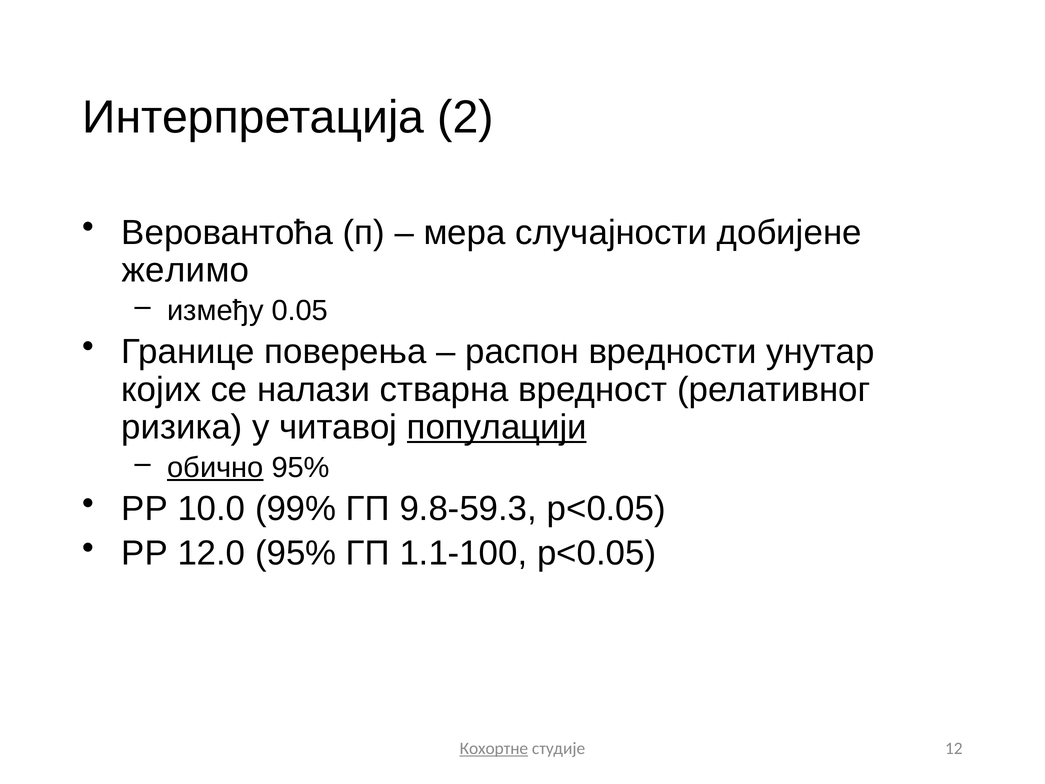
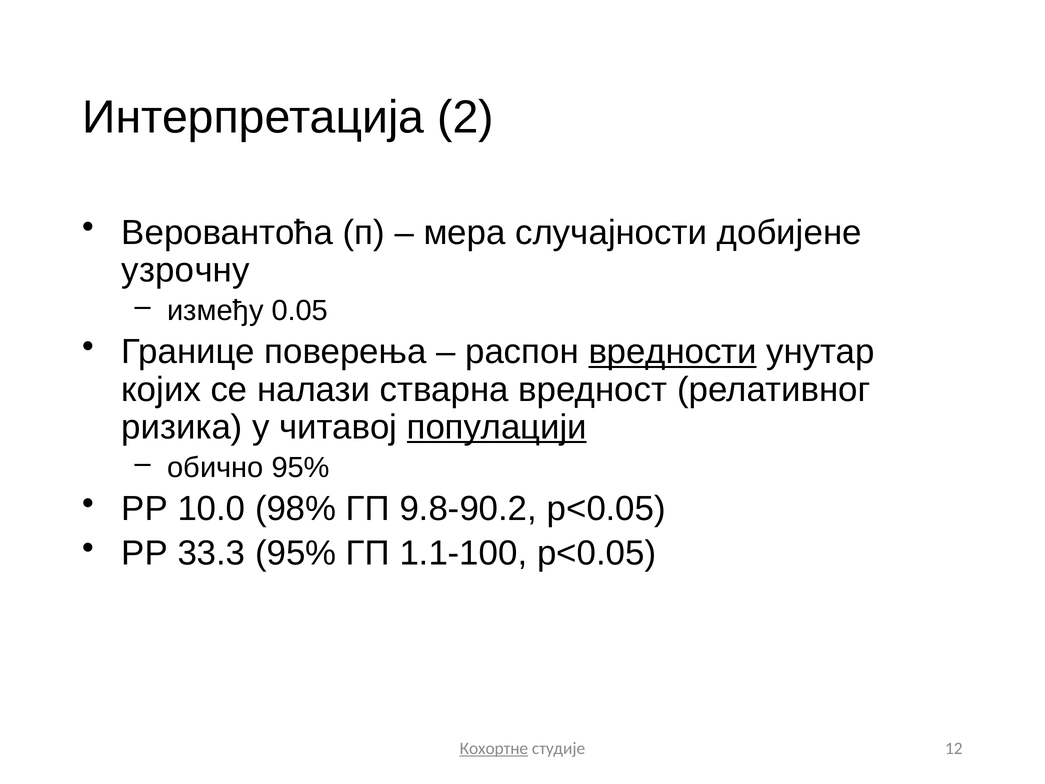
желимо: желимо -> узрочну (186, 270)
вредности underline: none -> present (673, 352)
обично underline: present -> none (215, 467)
99%: 99% -> 98% (296, 509)
9.8-59.3: 9.8-59.3 -> 9.8-90.2 (468, 509)
12.0: 12.0 -> 33.3 (211, 553)
